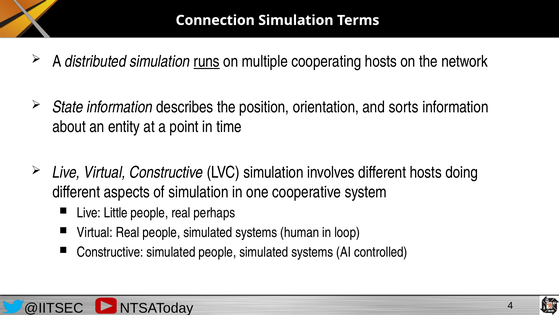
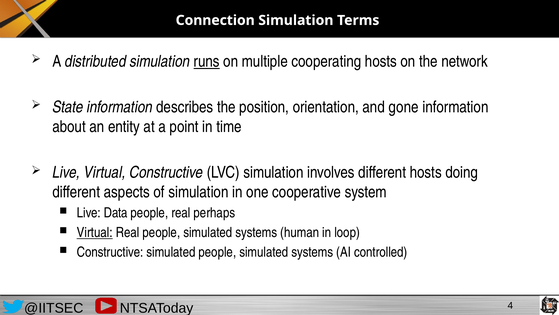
sorts: sorts -> gone (404, 107)
Little: Little -> Data (116, 213)
Virtual underline: none -> present (95, 232)
